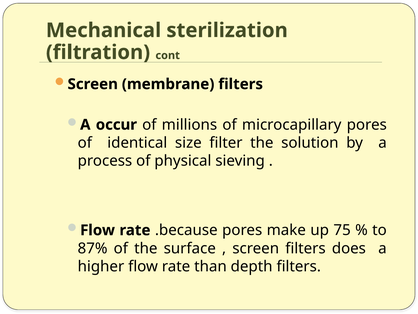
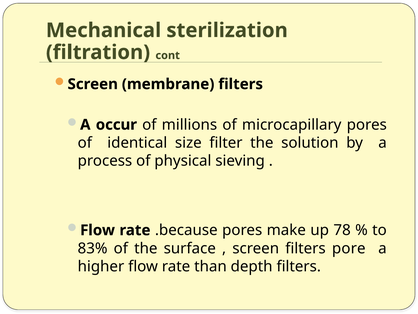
75: 75 -> 78 (342, 230)
87%: 87% -> 83% (93, 248)
does: does -> pore (349, 248)
